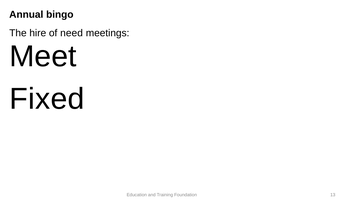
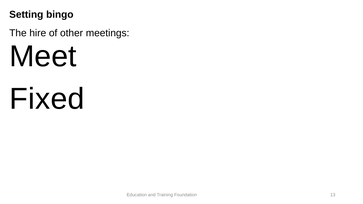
Annual: Annual -> Setting (26, 15)
need: need -> other (72, 33)
